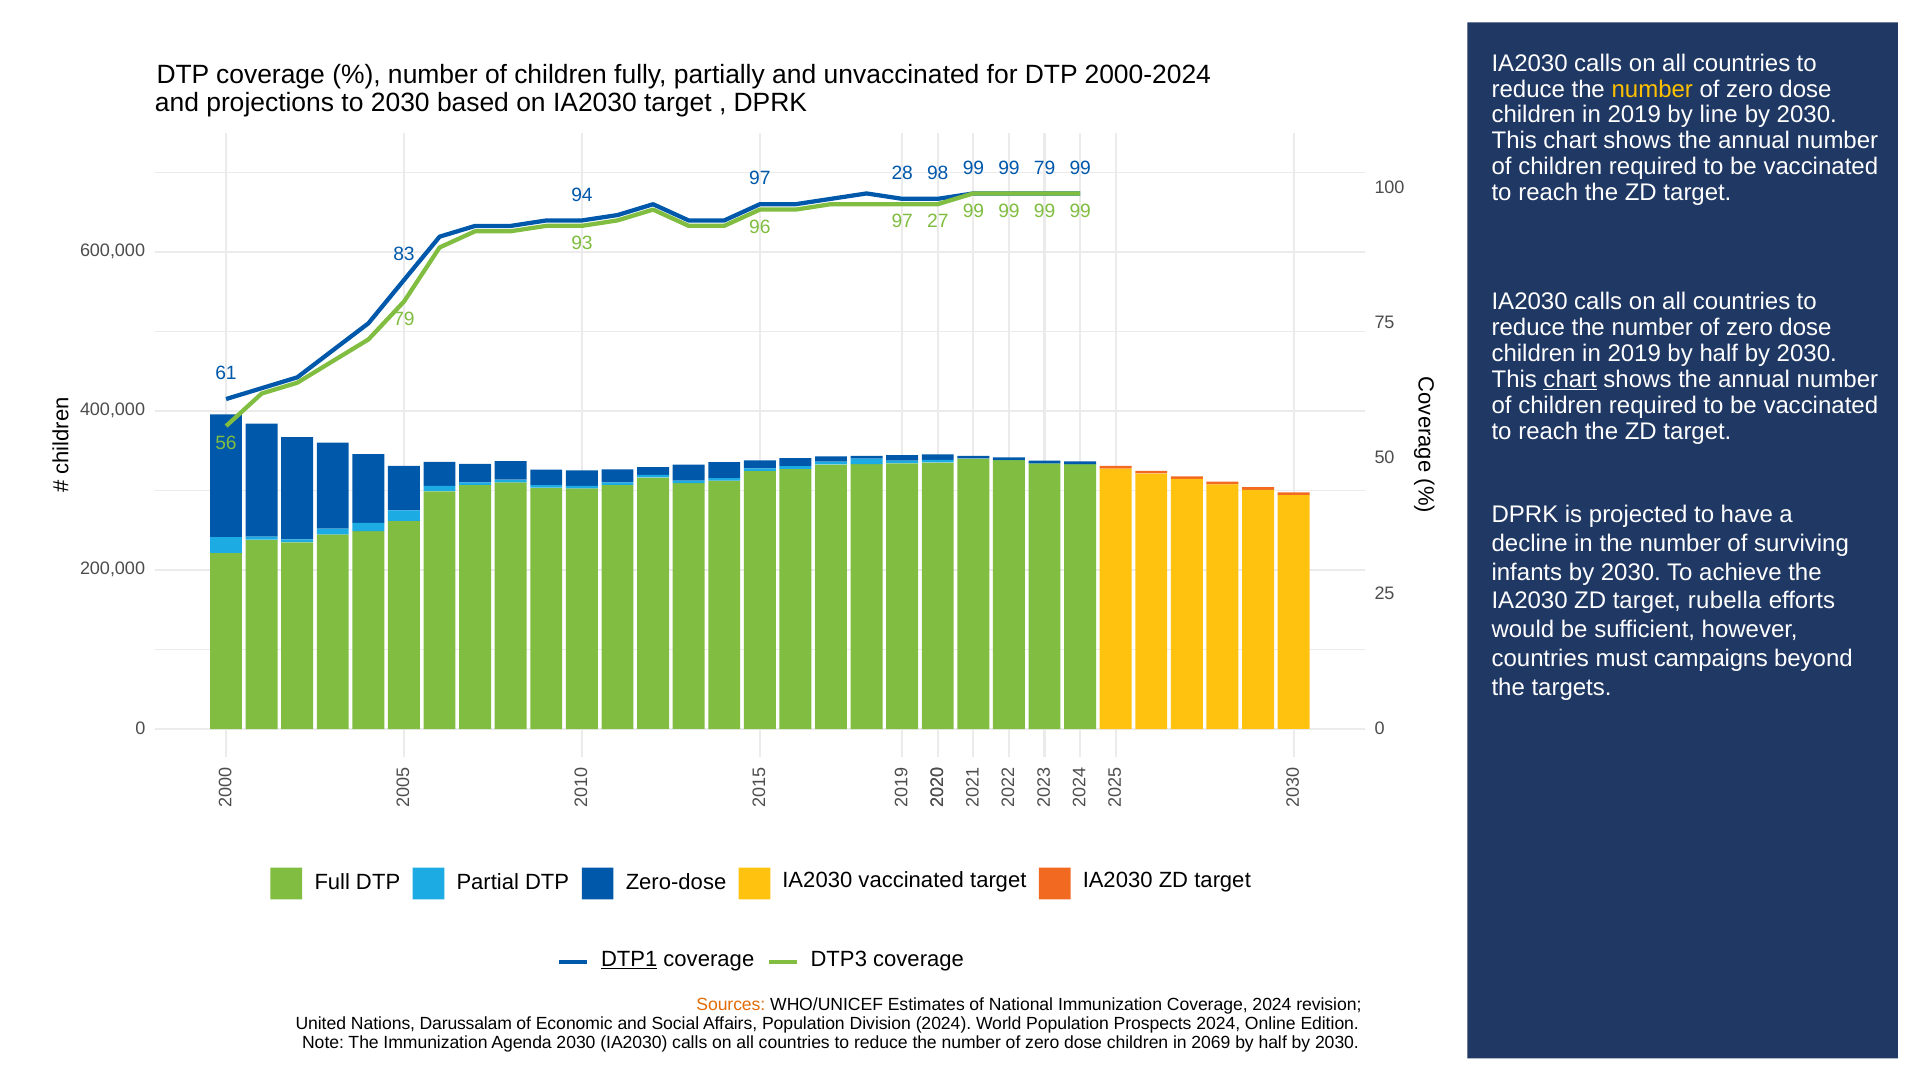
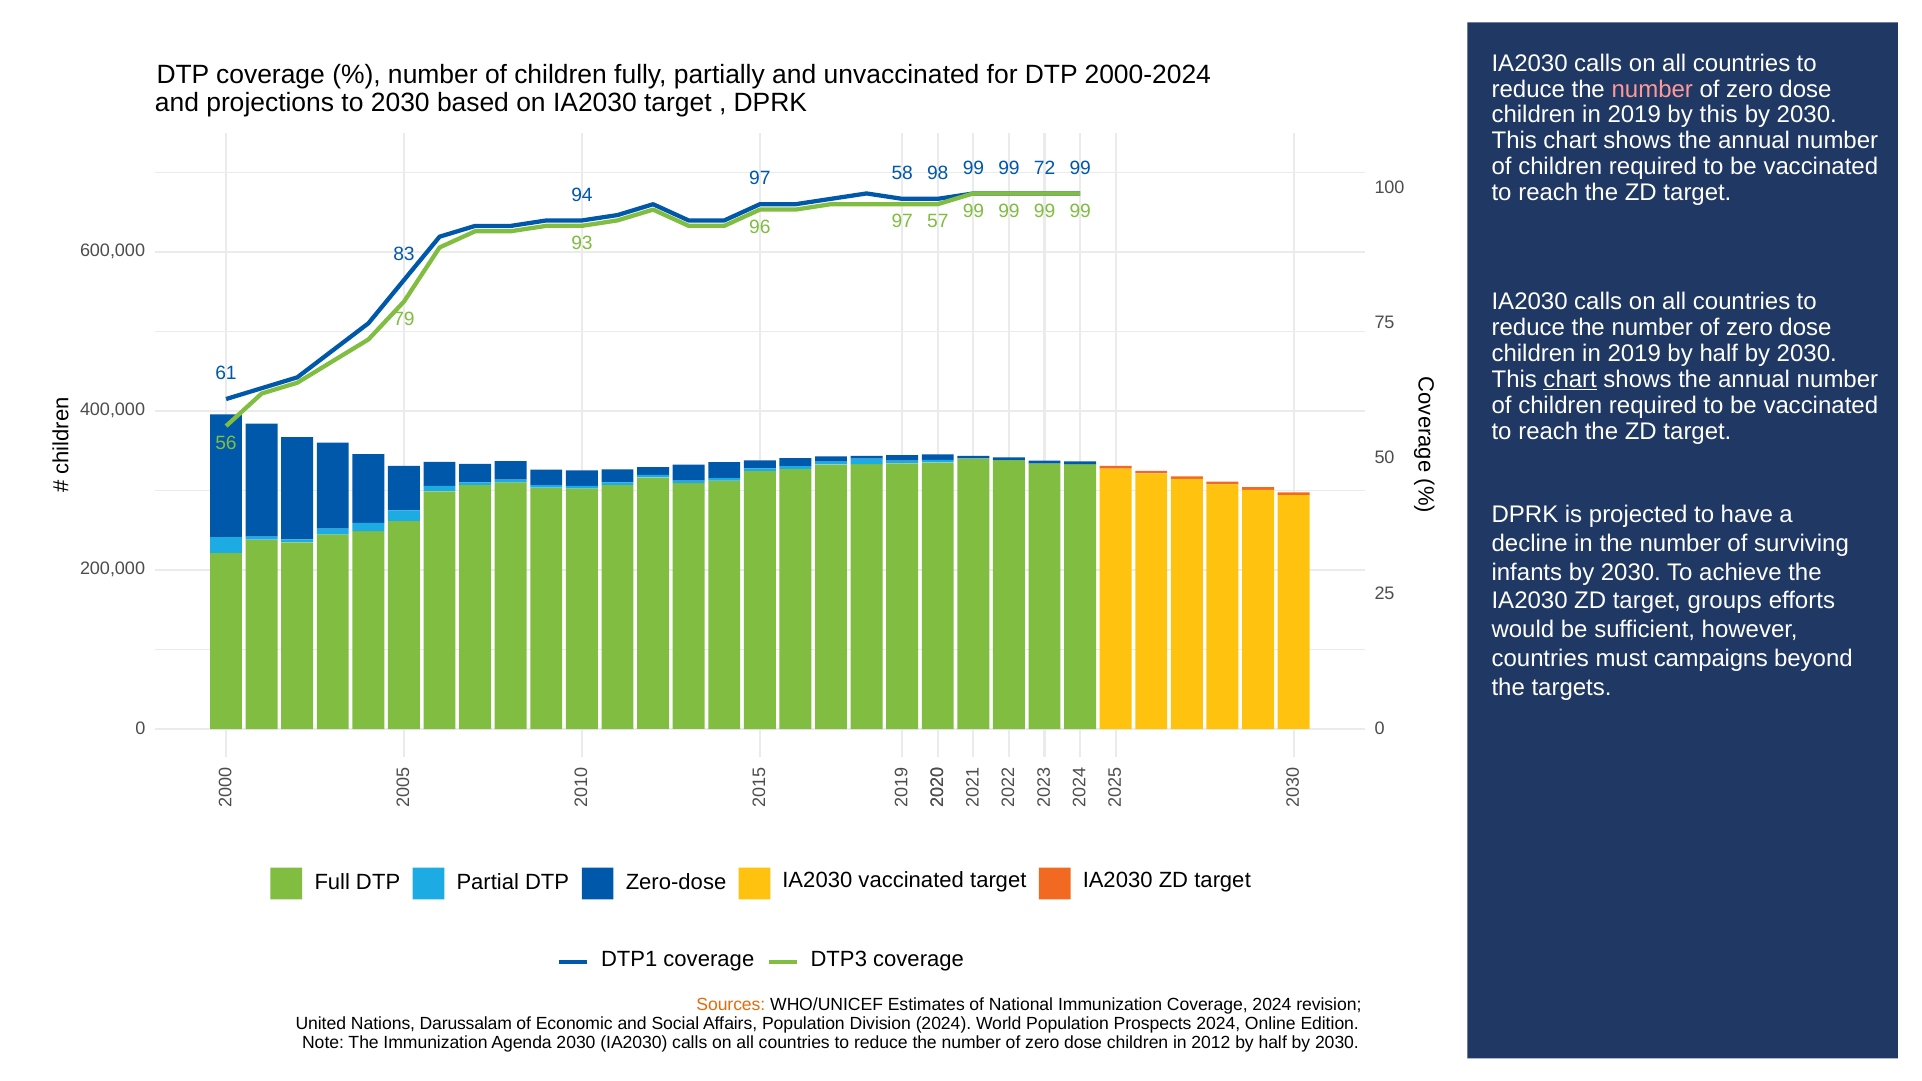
number colour: yellow -> pink (1652, 89)
by line: line -> this (1719, 115)
28: 28 -> 58 (902, 173)
99 79: 79 -> 72 (1045, 168)
27: 27 -> 57 (938, 222)
rubella: rubella -> groups (1725, 601)
DTP1 underline: present -> none (629, 959)
2069: 2069 -> 2012 (1211, 1043)
